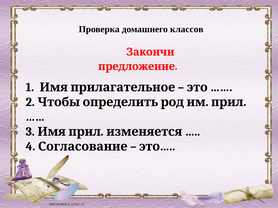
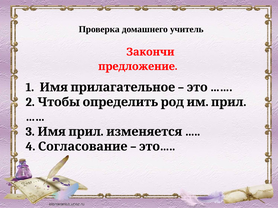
классов: классов -> учитель (187, 29)
